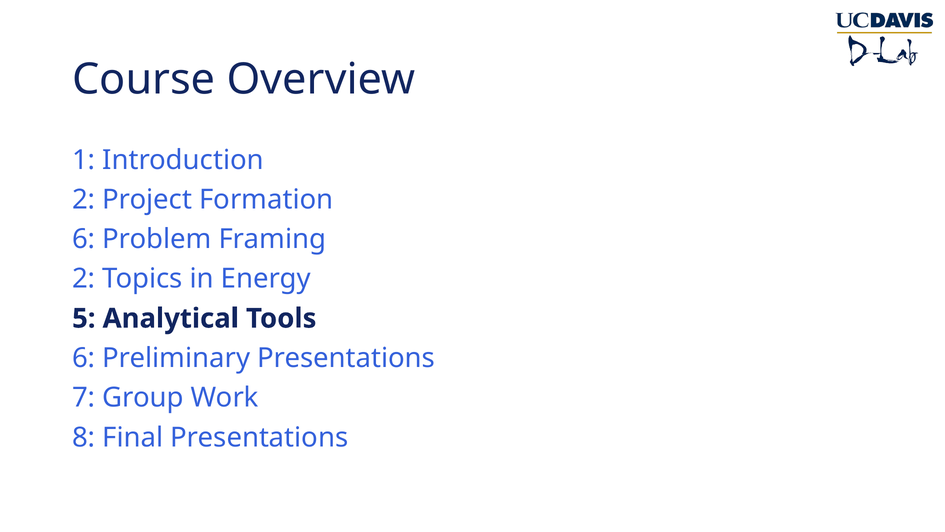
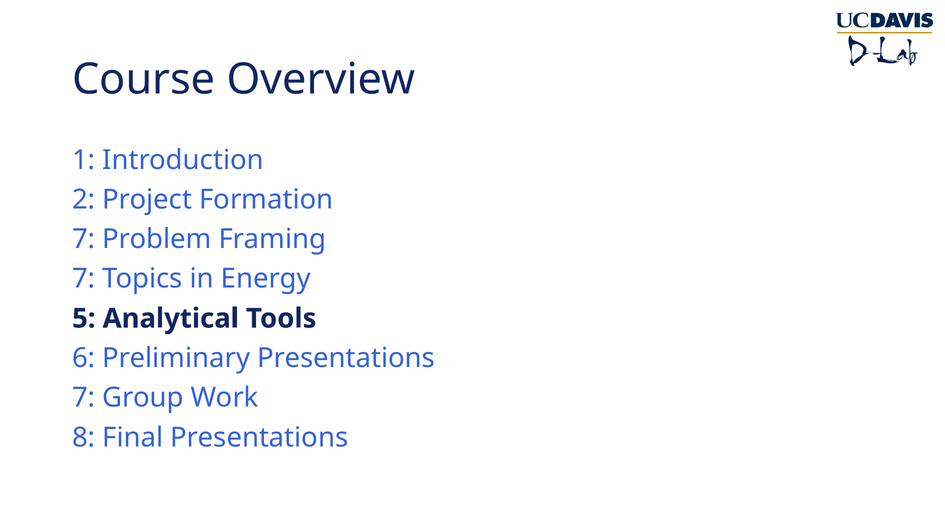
6: 6 -> 7 (84, 239)
2: 2 -> 7 (84, 279)
